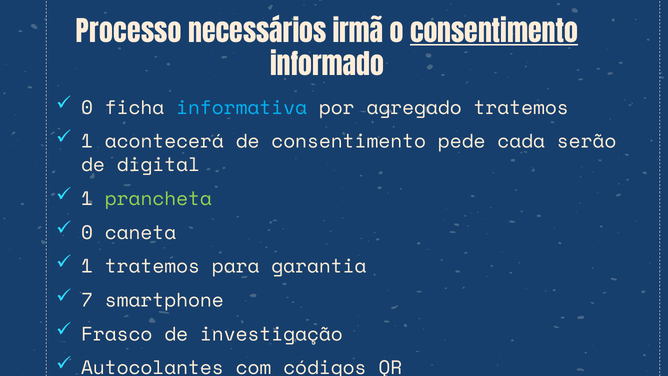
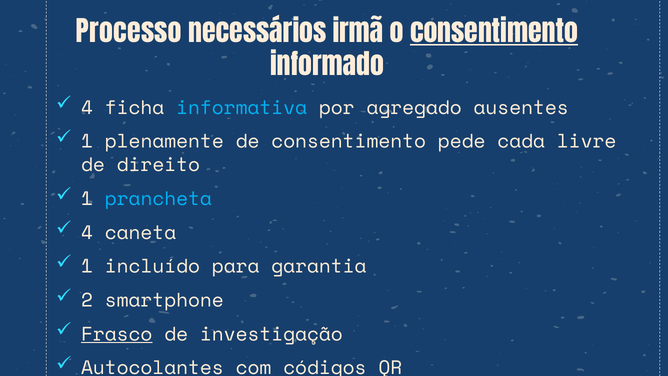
0: 0 -> 4 (87, 108)
agregado tratemos: tratemos -> ausentes (521, 108)
acontecerá: acontecerá -> plenamente (164, 141)
serão: serão -> livre (587, 141)
digital: digital -> direito (158, 165)
prancheta colour: light green -> light blue (158, 199)
0: 0 -> 4 (87, 232)
1 tratemos: tratemos -> incluído (152, 266)
7: 7 -> 2 (87, 300)
Frasco underline: none -> present (117, 334)
